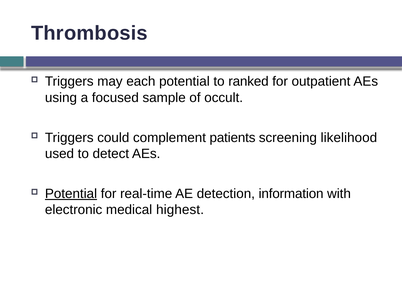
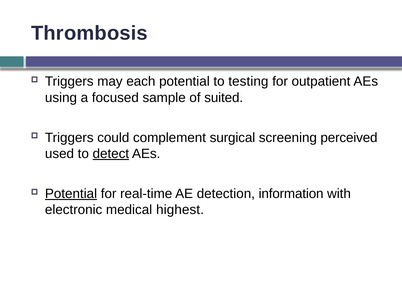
ranked: ranked -> testing (248, 81)
occult: occult -> suited (224, 97)
patients: patients -> surgical (232, 137)
likelihood: likelihood -> perceived (349, 137)
detect underline: none -> present (111, 153)
